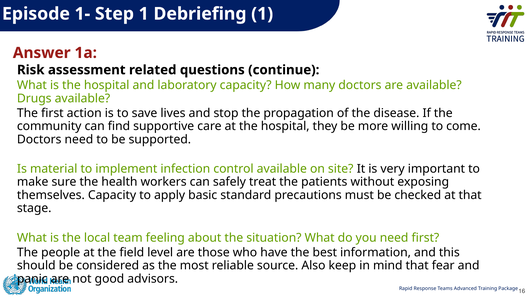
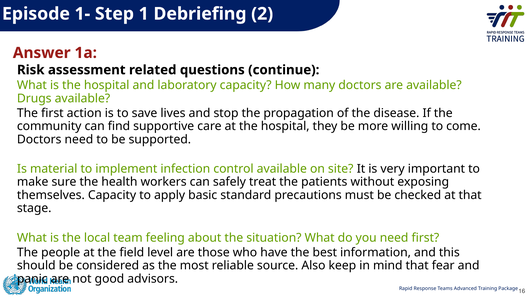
Debriefing 1: 1 -> 2 (262, 14)
